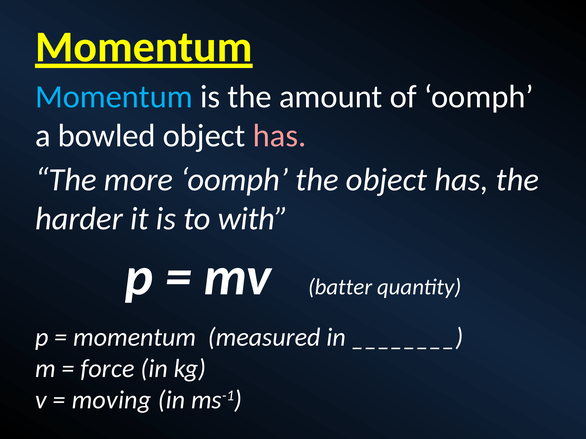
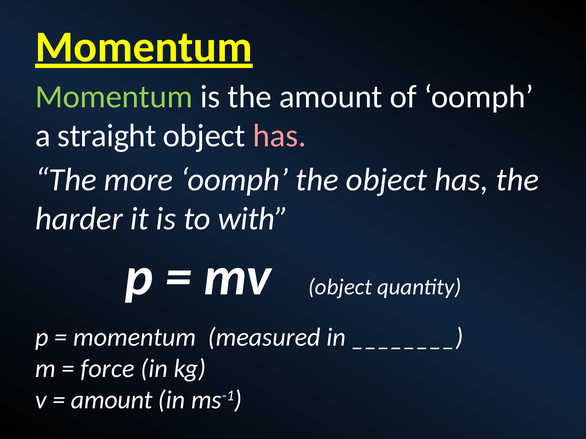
Momentum colour: light blue -> light green (114, 97)
bowled: bowled -> straight (107, 136)
mv batter: batter -> object (340, 287)
moving: moving -> amount (112, 400)
